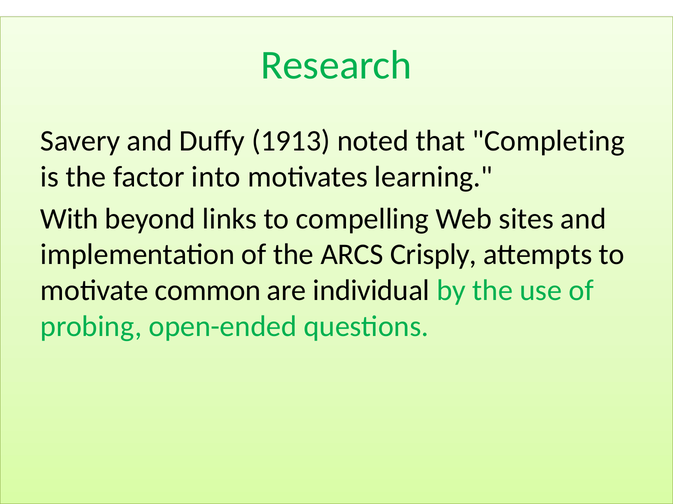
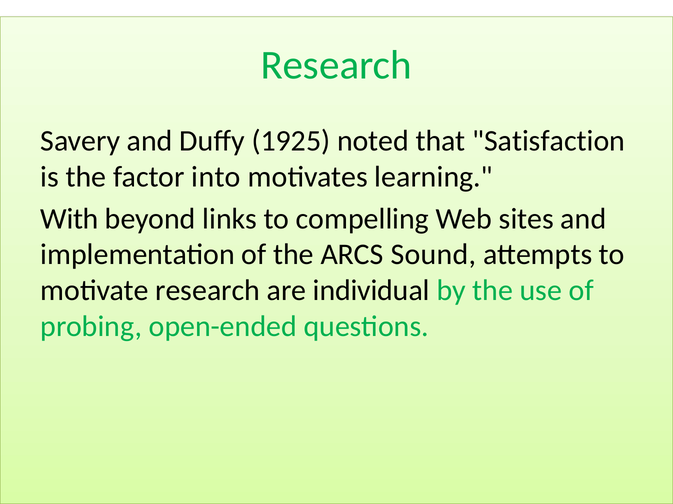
1913: 1913 -> 1925 (291, 141)
Completing: Completing -> Satisfaction (549, 141)
Crisply: Crisply -> Sound (433, 255)
motivate common: common -> research (208, 291)
